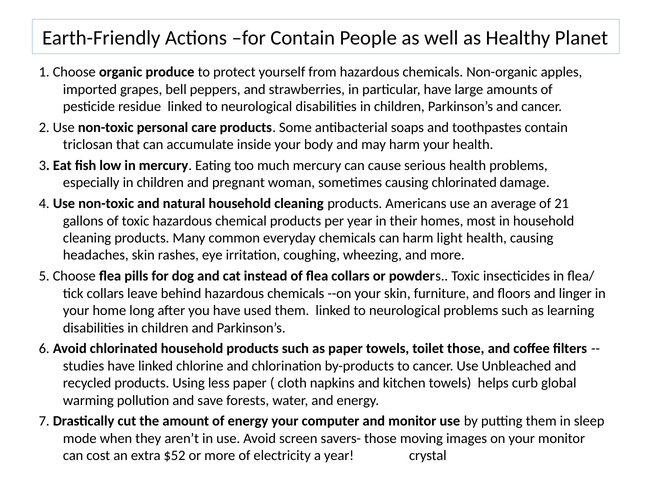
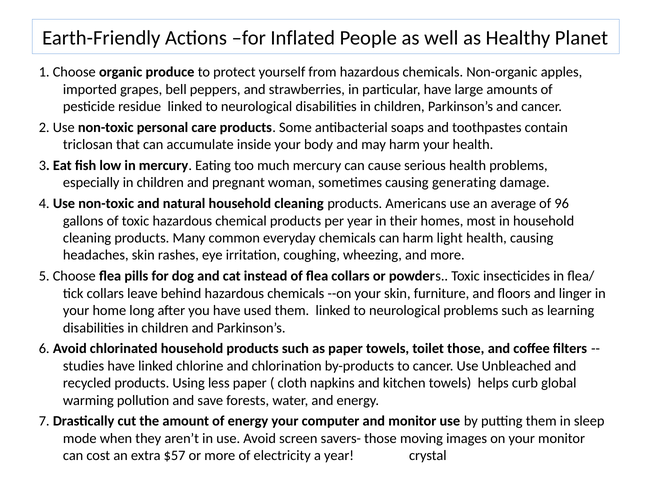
for Contain: Contain -> Inflated (303, 38)
causing chlorinated: chlorinated -> generating (464, 183)
21: 21 -> 96 (562, 203)
$52: $52 -> $57 (175, 455)
